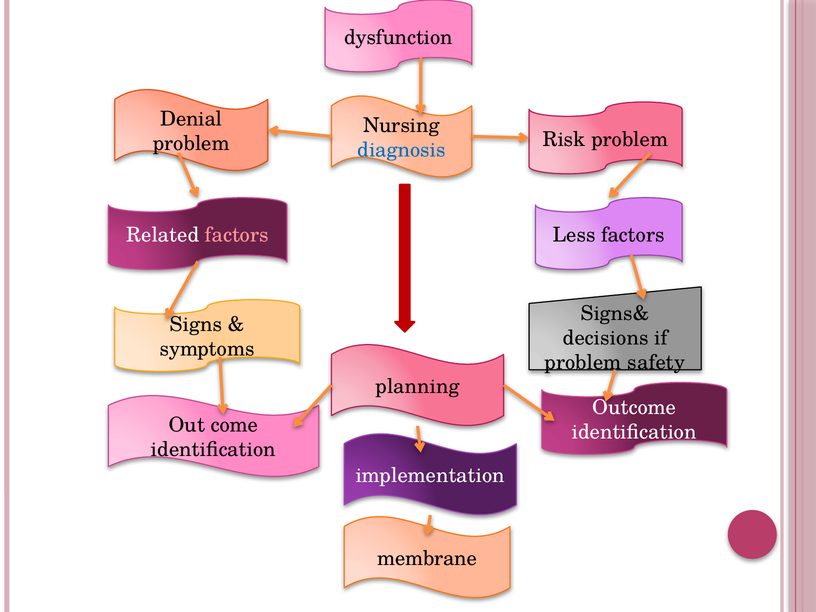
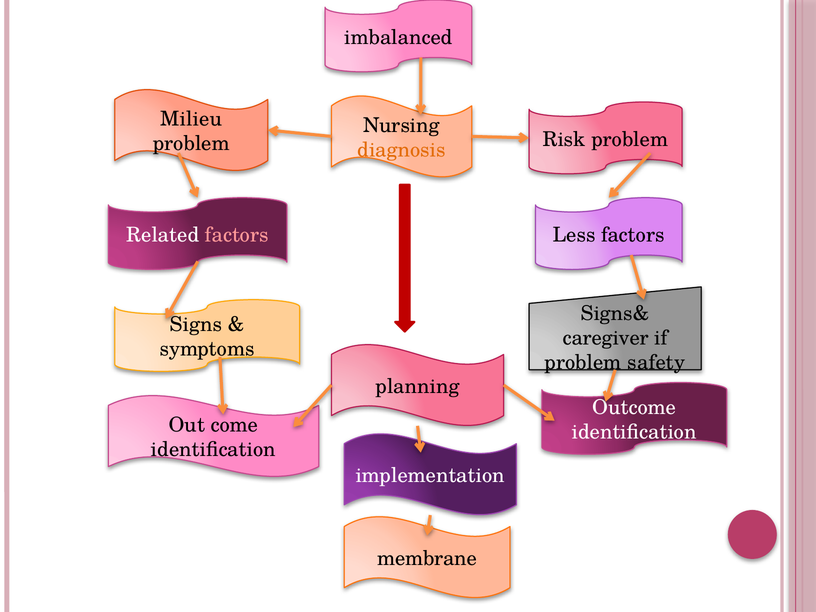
dysfunction: dysfunction -> imbalanced (398, 37)
Denial: Denial -> Milieu (191, 119)
diagnosis colour: blue -> orange (402, 150)
decisions: decisions -> caregiver (606, 338)
